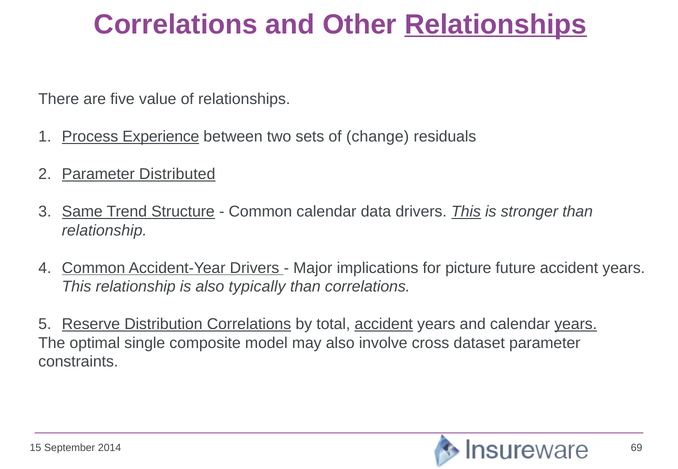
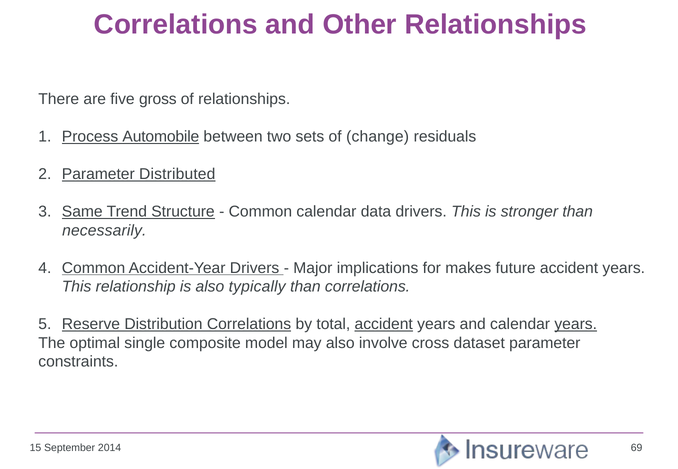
Relationships underline: present -> none (496, 24)
value: value -> gross (158, 99)
Experience: Experience -> Automobile (161, 137)
This underline: present -> none (466, 212)
relationship: relationship -> necessarily (104, 231)
picture: picture -> makes (468, 268)
